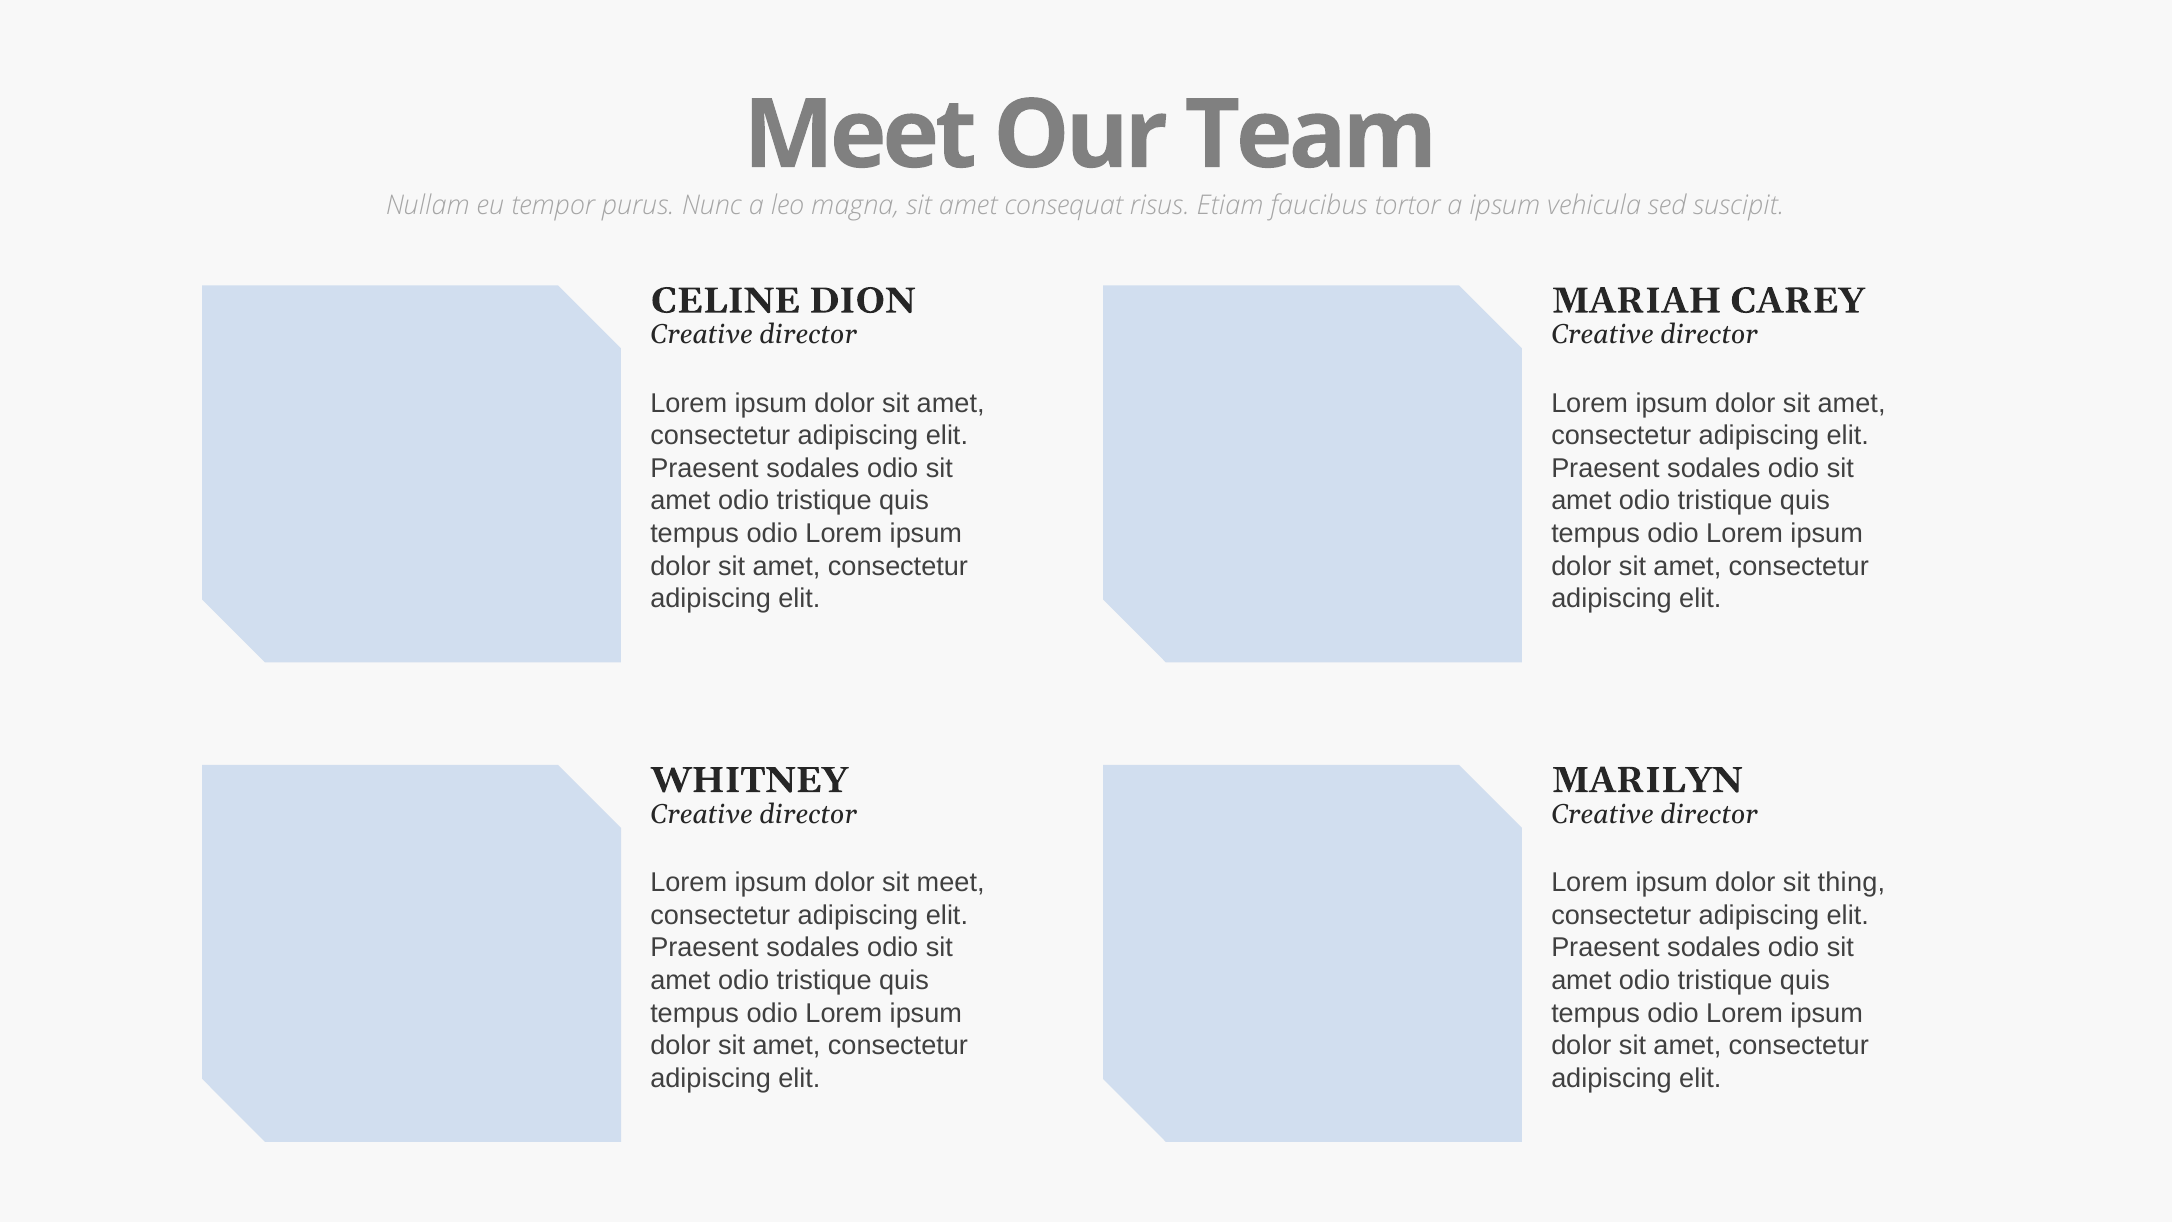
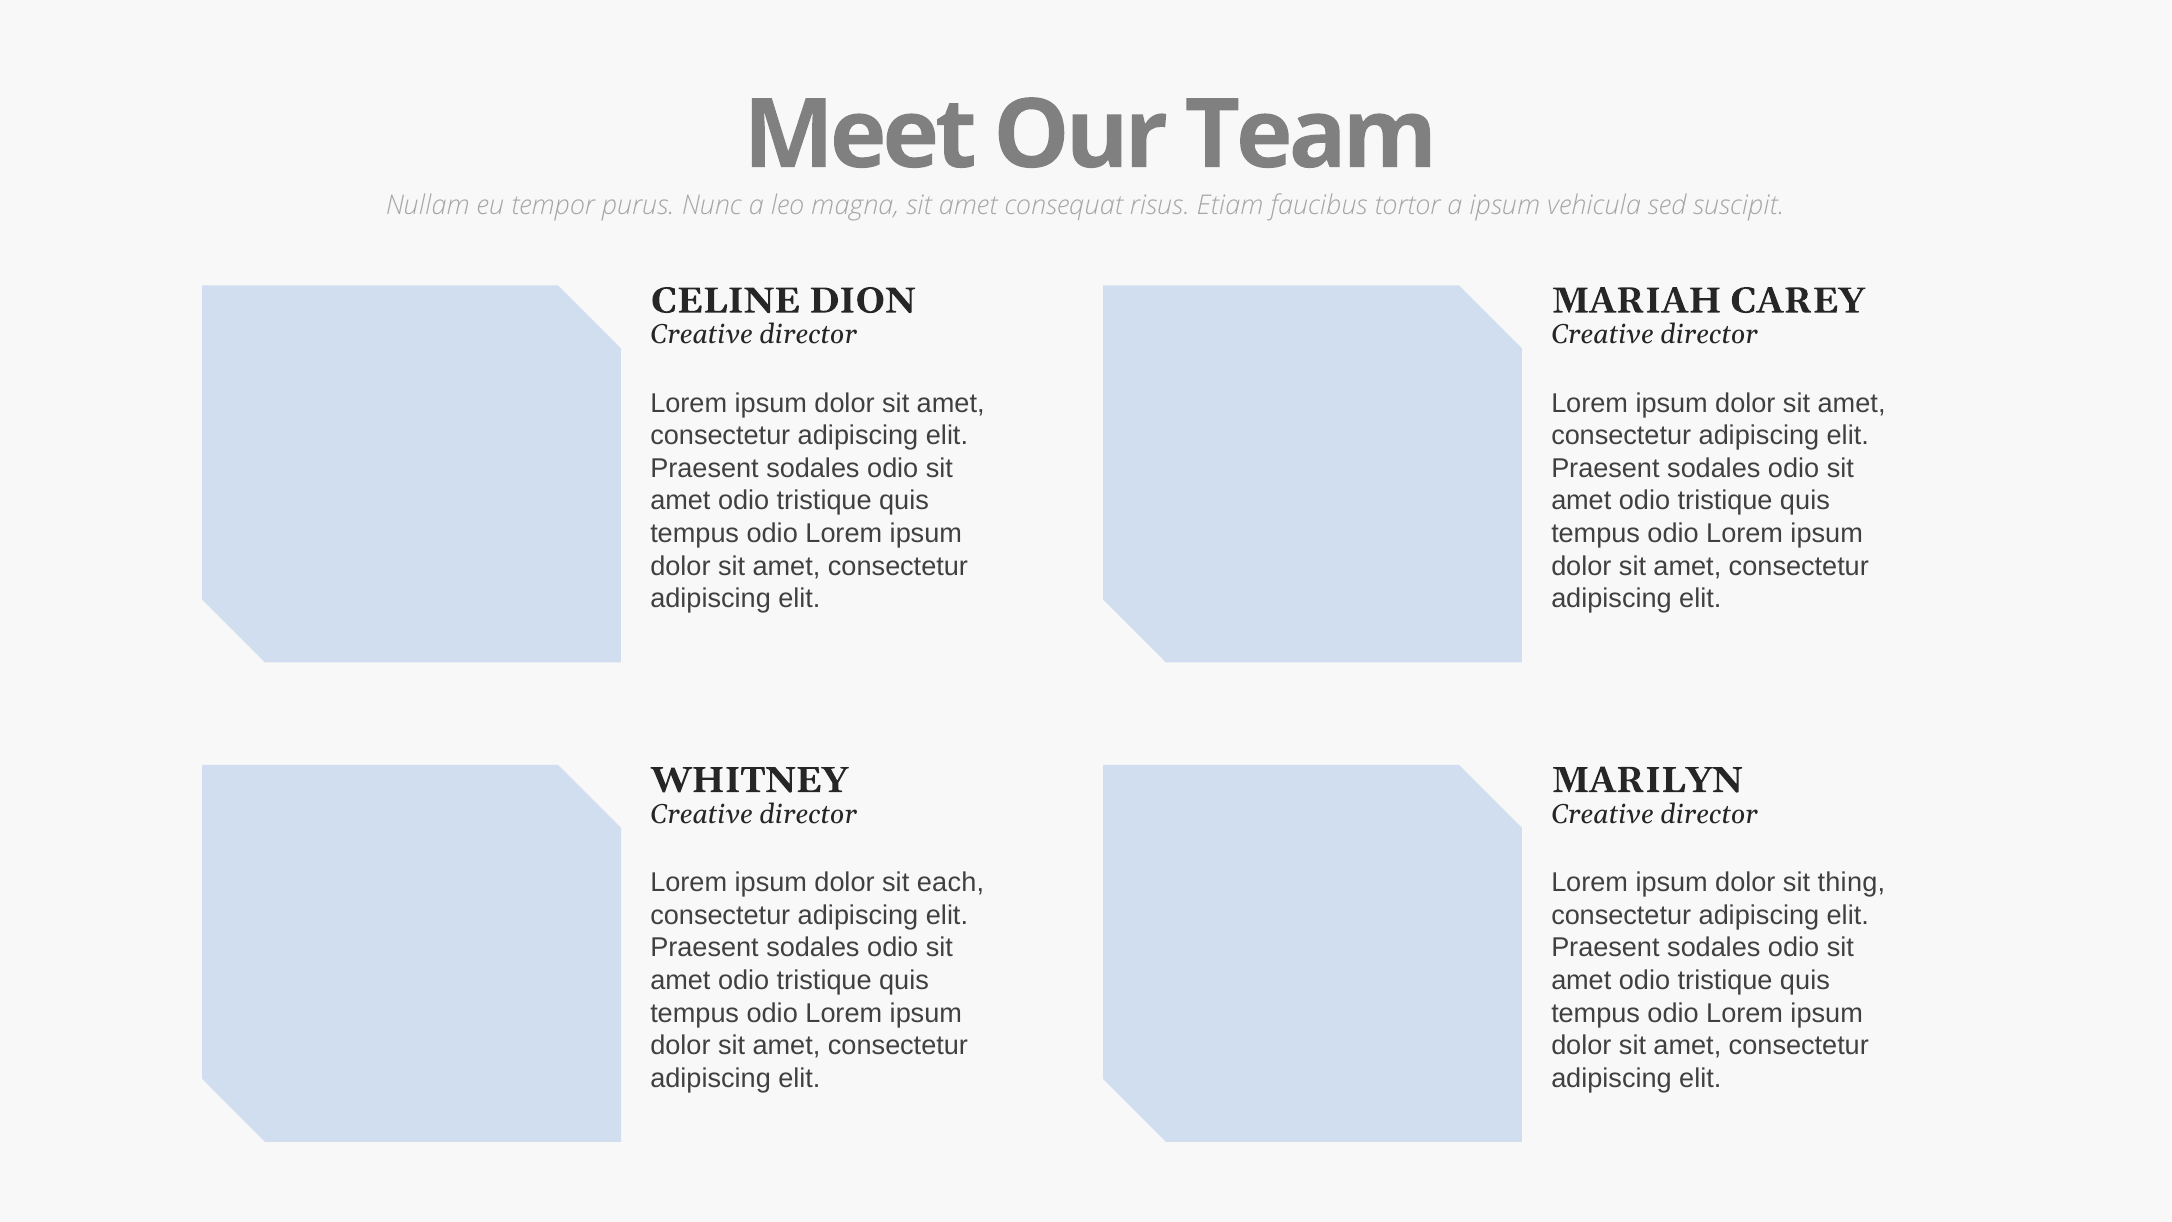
sit meet: meet -> each (951, 883)
